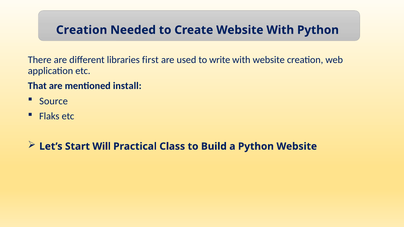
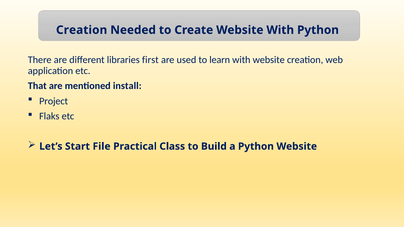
write: write -> learn (220, 60)
Source: Source -> Project (54, 101)
Will: Will -> File (102, 147)
